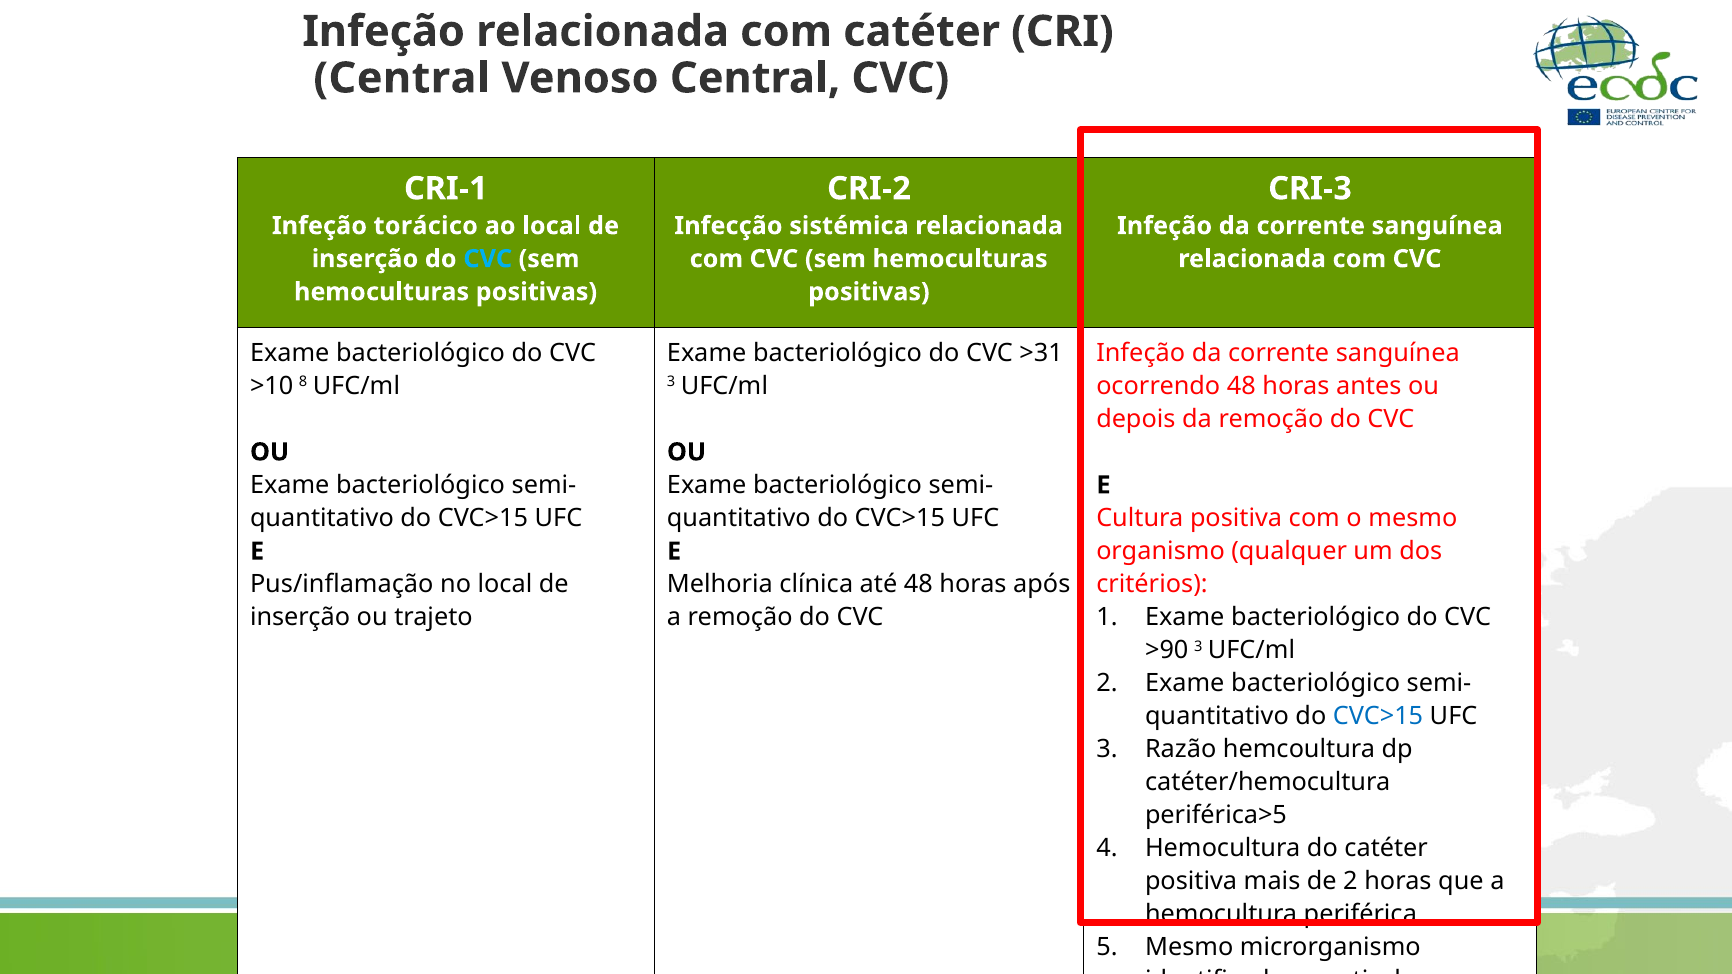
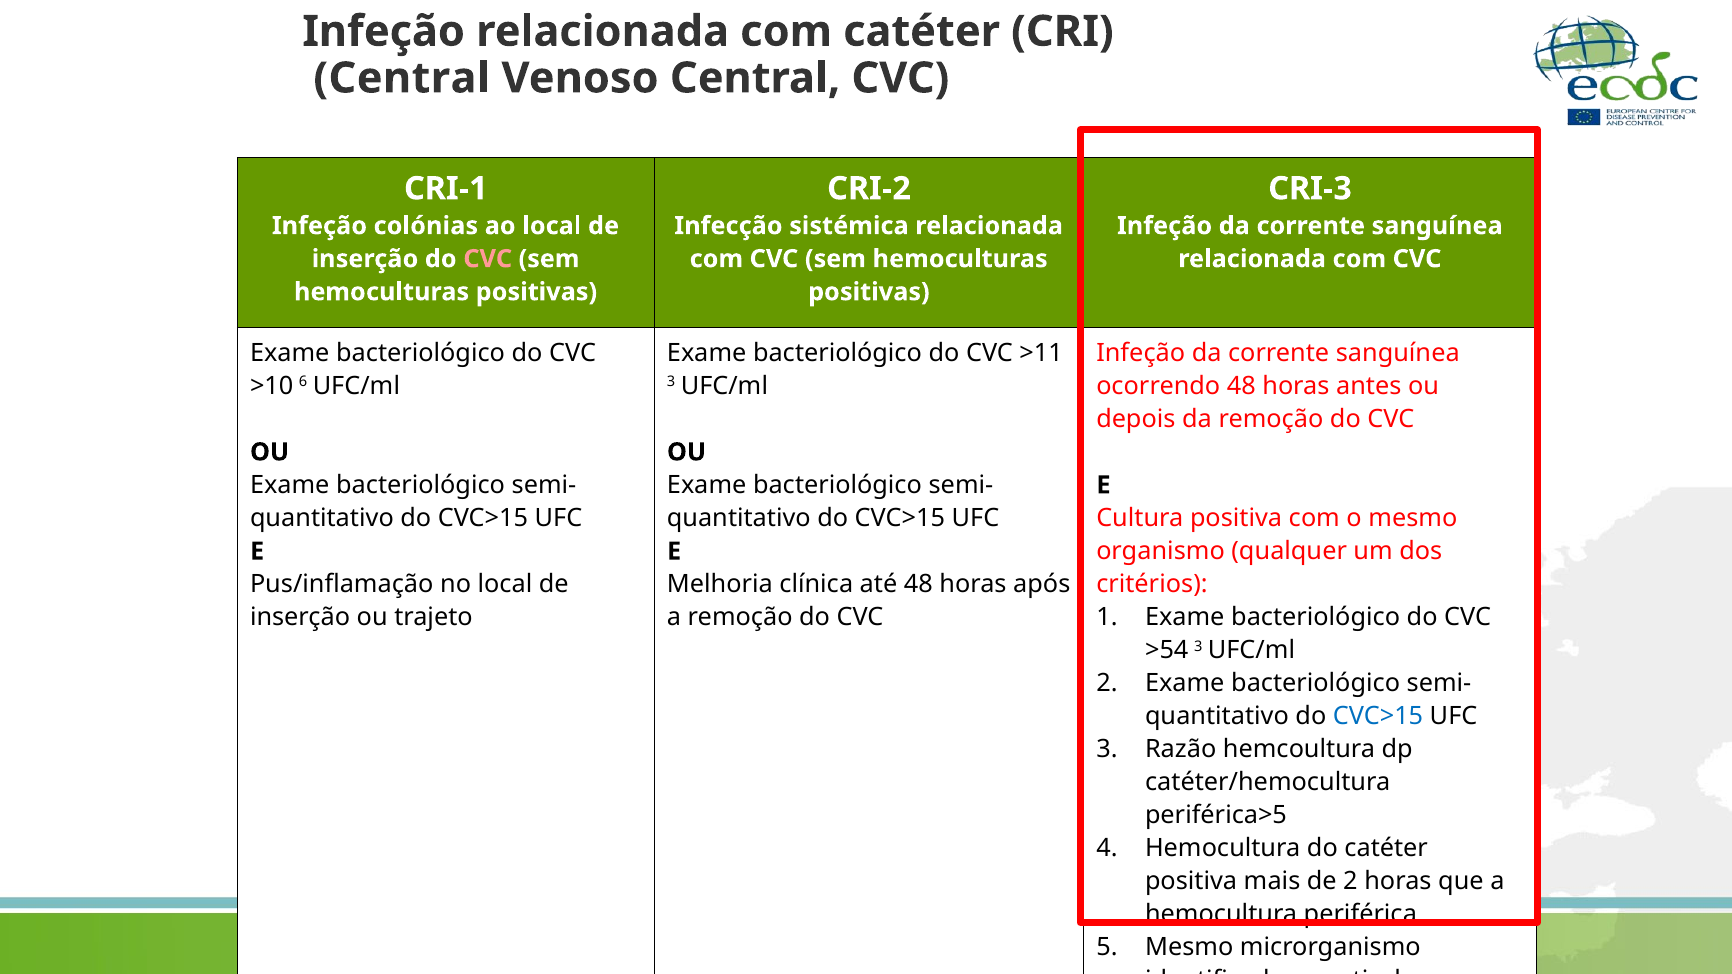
torácico: torácico -> colónias (426, 226)
CVC colour: light blue -> pink (488, 259)
>31: >31 -> >11 (1041, 353)
8: 8 -> 6 (303, 382)
>90: >90 -> >54 (1167, 650)
